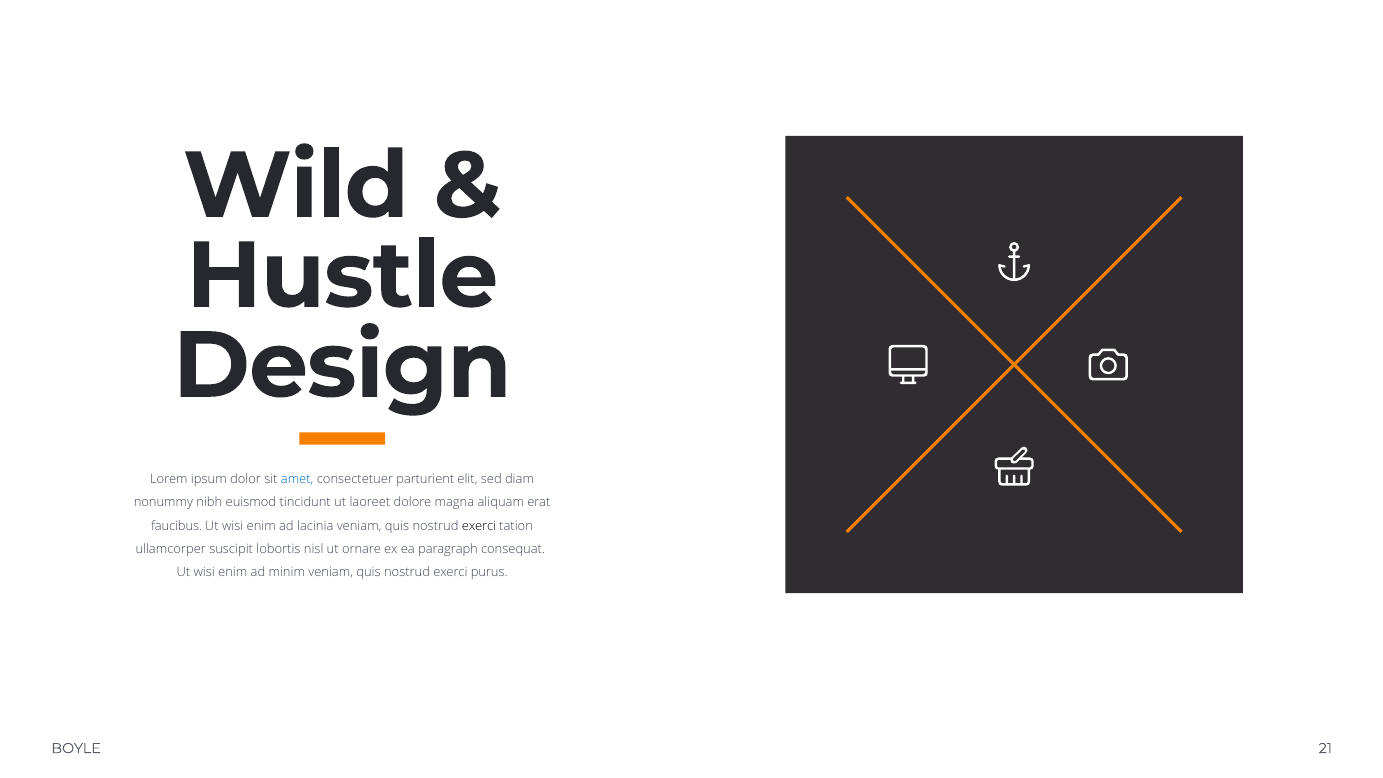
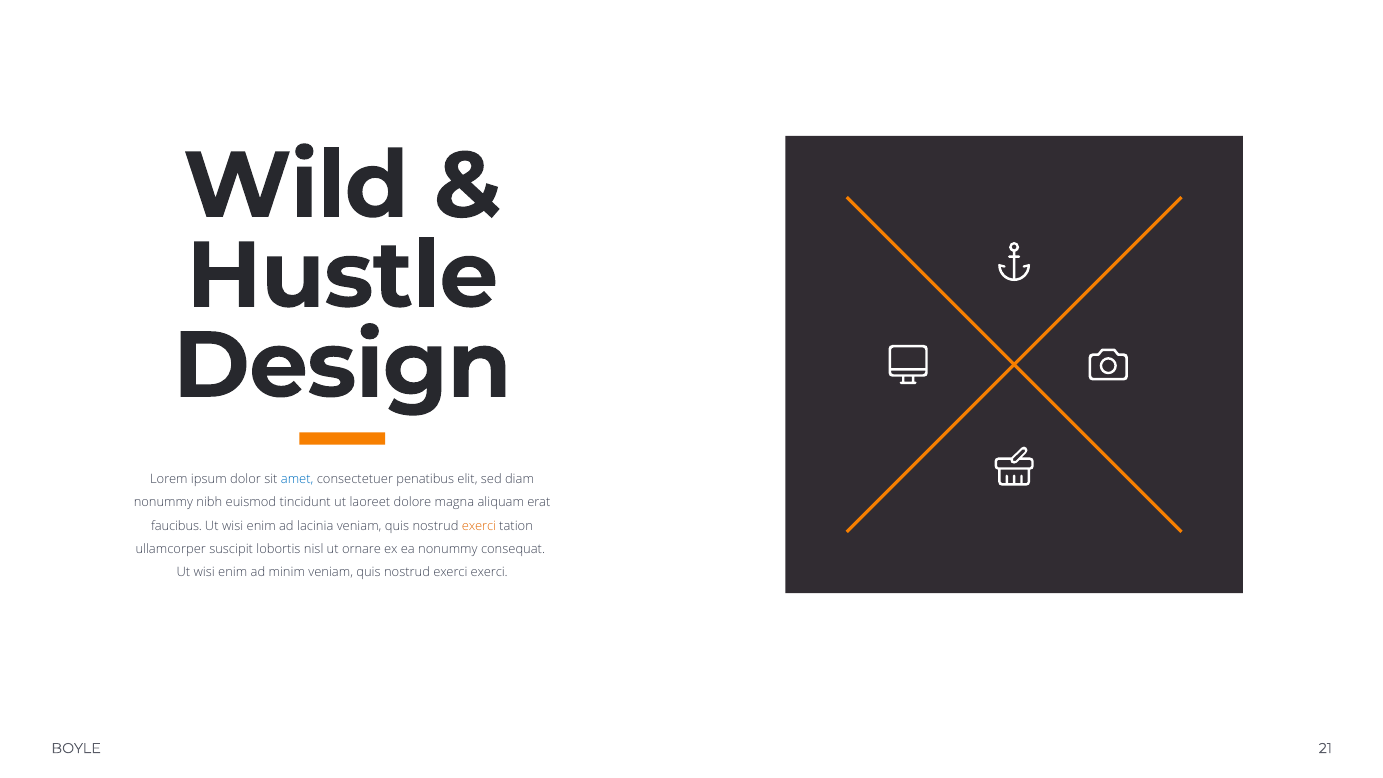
parturient: parturient -> penatibus (425, 479)
exerci colour: black -> orange (479, 526)
ea paragraph: paragraph -> nonummy (448, 549)
exerci purus: purus -> exerci (489, 573)
